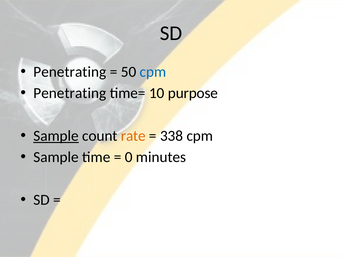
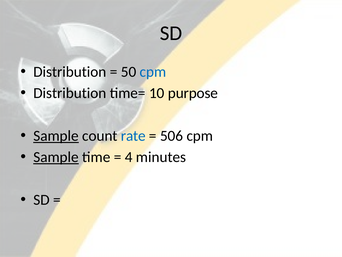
Penetrating: Penetrating -> Distribution (70, 72)
Penetrating: Penetrating -> Distribution (70, 93)
rate colour: orange -> blue (133, 136)
338: 338 -> 506 (172, 136)
Sample underline: none -> present (56, 157)
0: 0 -> 4 (129, 157)
